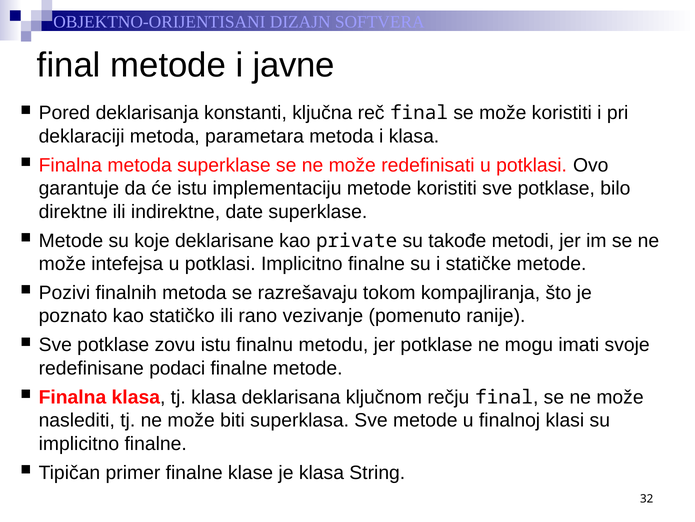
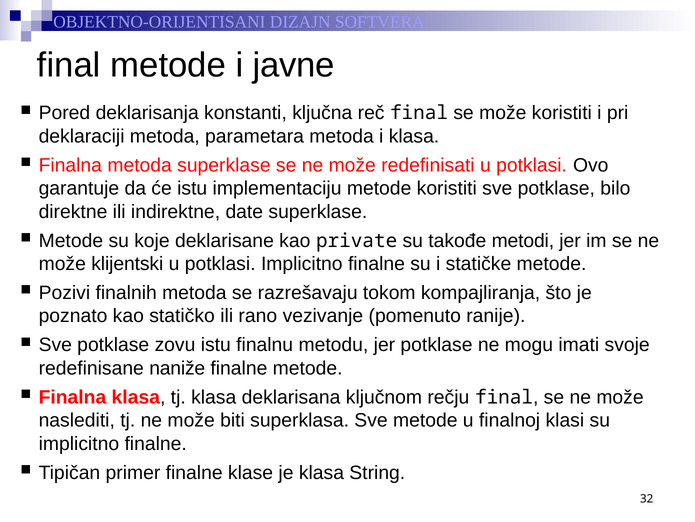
intefejsa: intefejsa -> klijentski (127, 263)
podaci: podaci -> naniže (177, 368)
